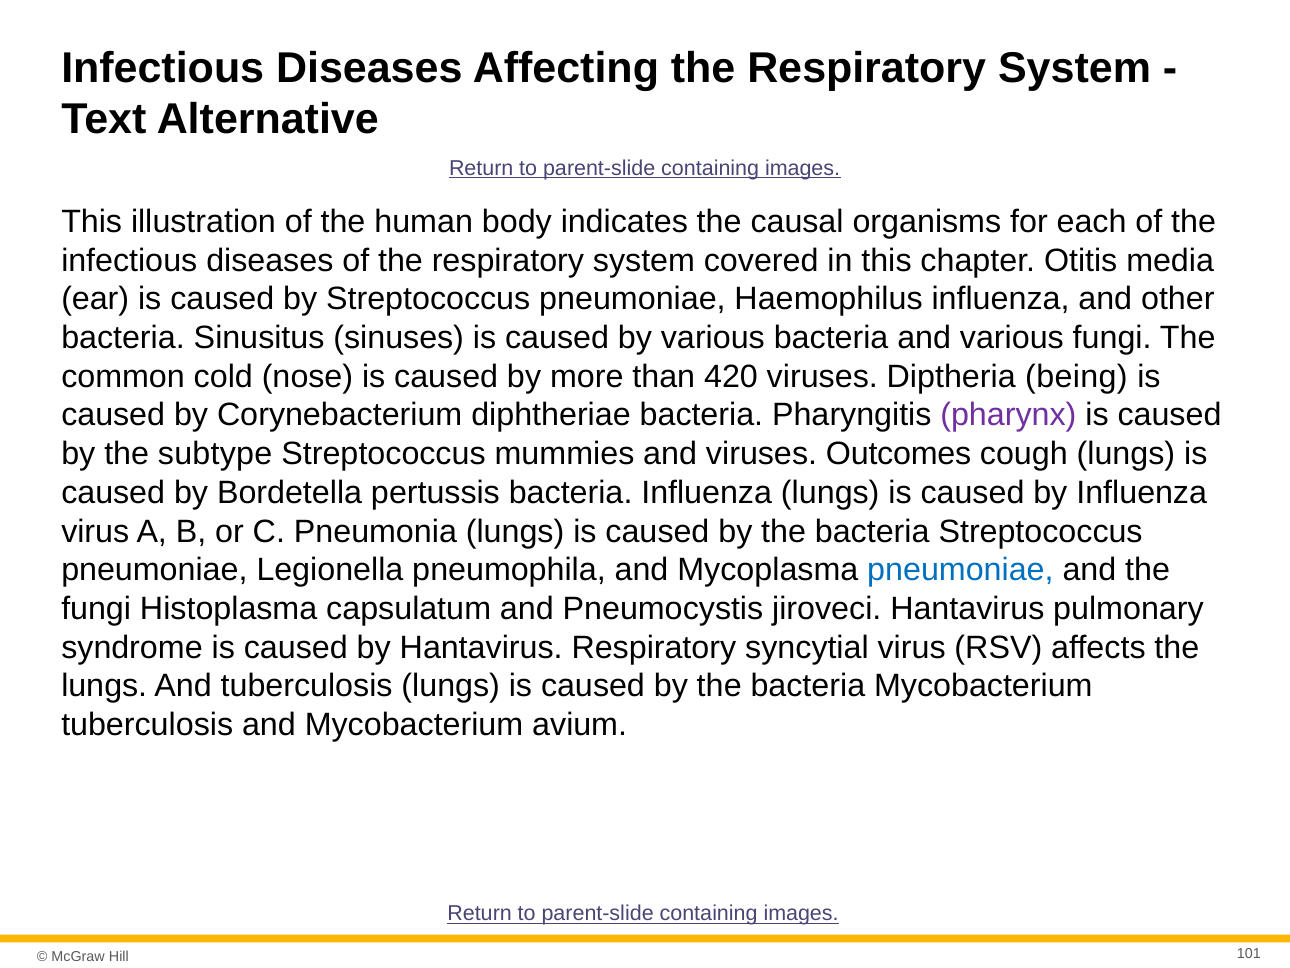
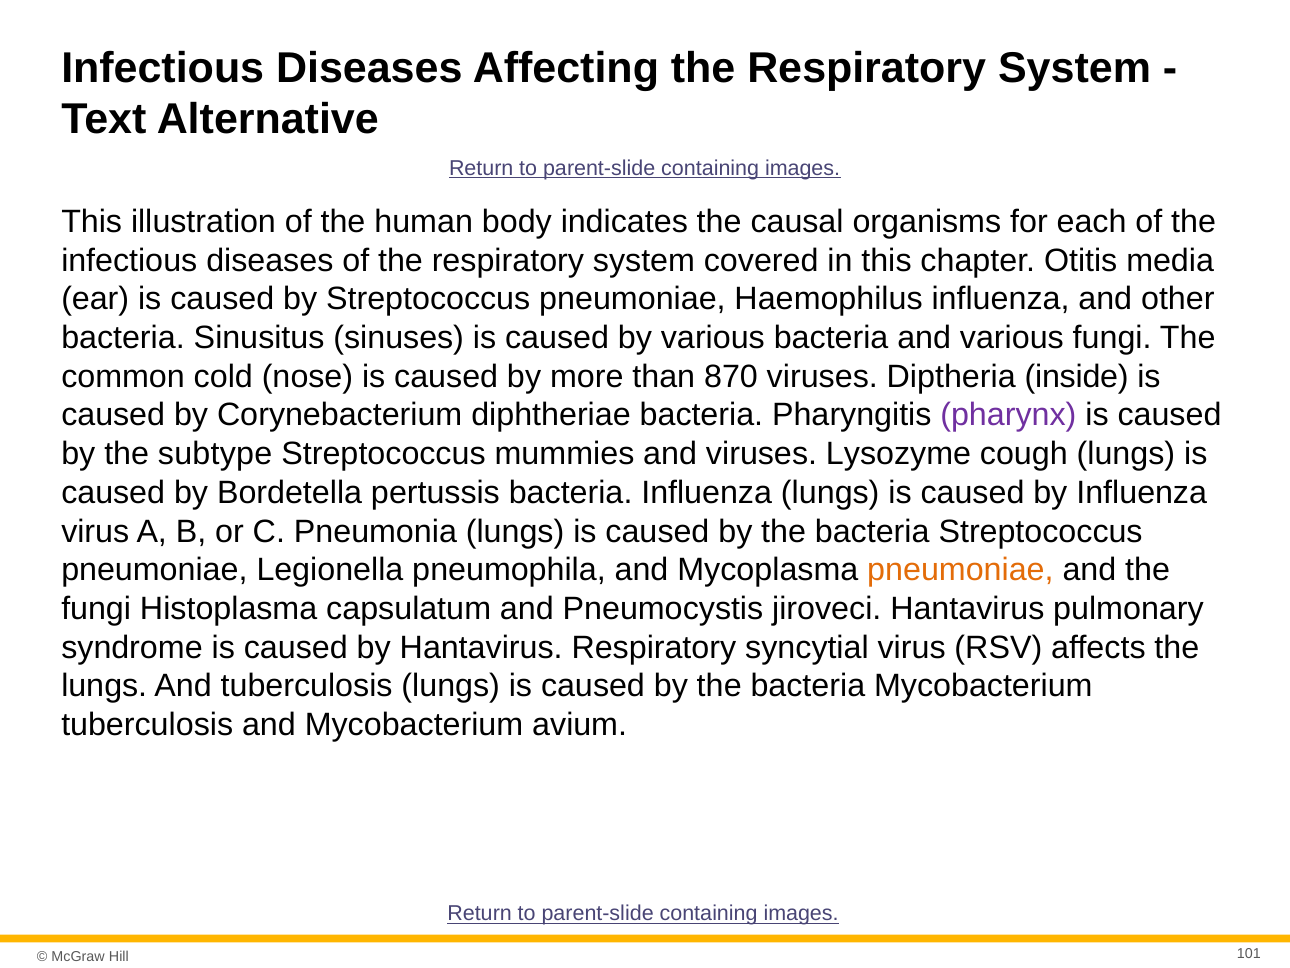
420: 420 -> 870 (731, 376)
being: being -> inside (1077, 376)
Outcomes: Outcomes -> Lysozyme (899, 454)
pneumoniae colour: blue -> orange (960, 570)
